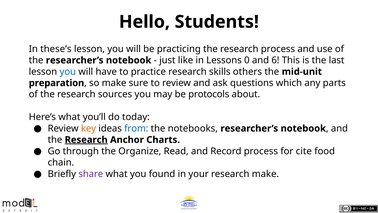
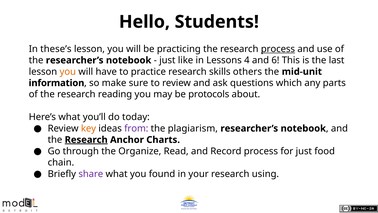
process underline: none -> present (278, 49)
0: 0 -> 4 (247, 60)
you colour: blue -> orange (68, 72)
preparation: preparation -> information (57, 83)
sources: sources -> reading (115, 94)
from colour: blue -> purple (136, 128)
notebooks: notebooks -> plagiarism (193, 128)
for cite: cite -> just (304, 151)
research make: make -> using (265, 174)
